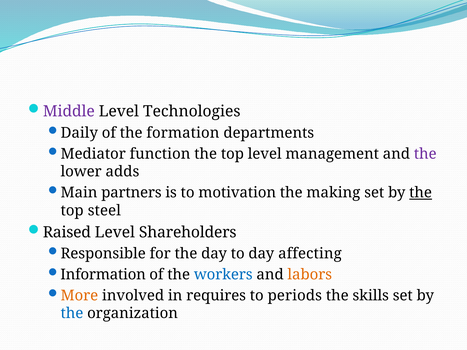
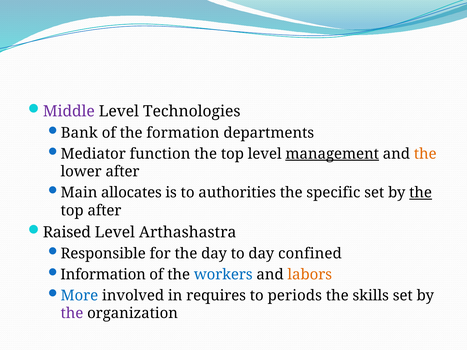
Daily: Daily -> Bank (79, 133)
management underline: none -> present (332, 154)
the colour: purple -> orange (425, 154)
lower adds: adds -> after (123, 172)
partners: partners -> allocates (131, 193)
motivation: motivation -> authorities (237, 193)
making: making -> specific (333, 193)
top steel: steel -> after (104, 211)
Shareholders: Shareholders -> Arthashastra (188, 232)
affecting: affecting -> confined (310, 254)
More colour: orange -> blue (79, 296)
the colour: blue -> purple (72, 314)
